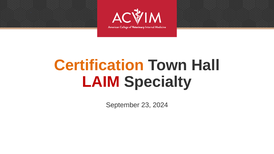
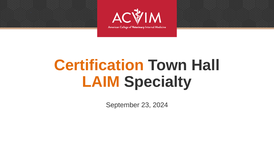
LAIM colour: red -> orange (101, 82)
